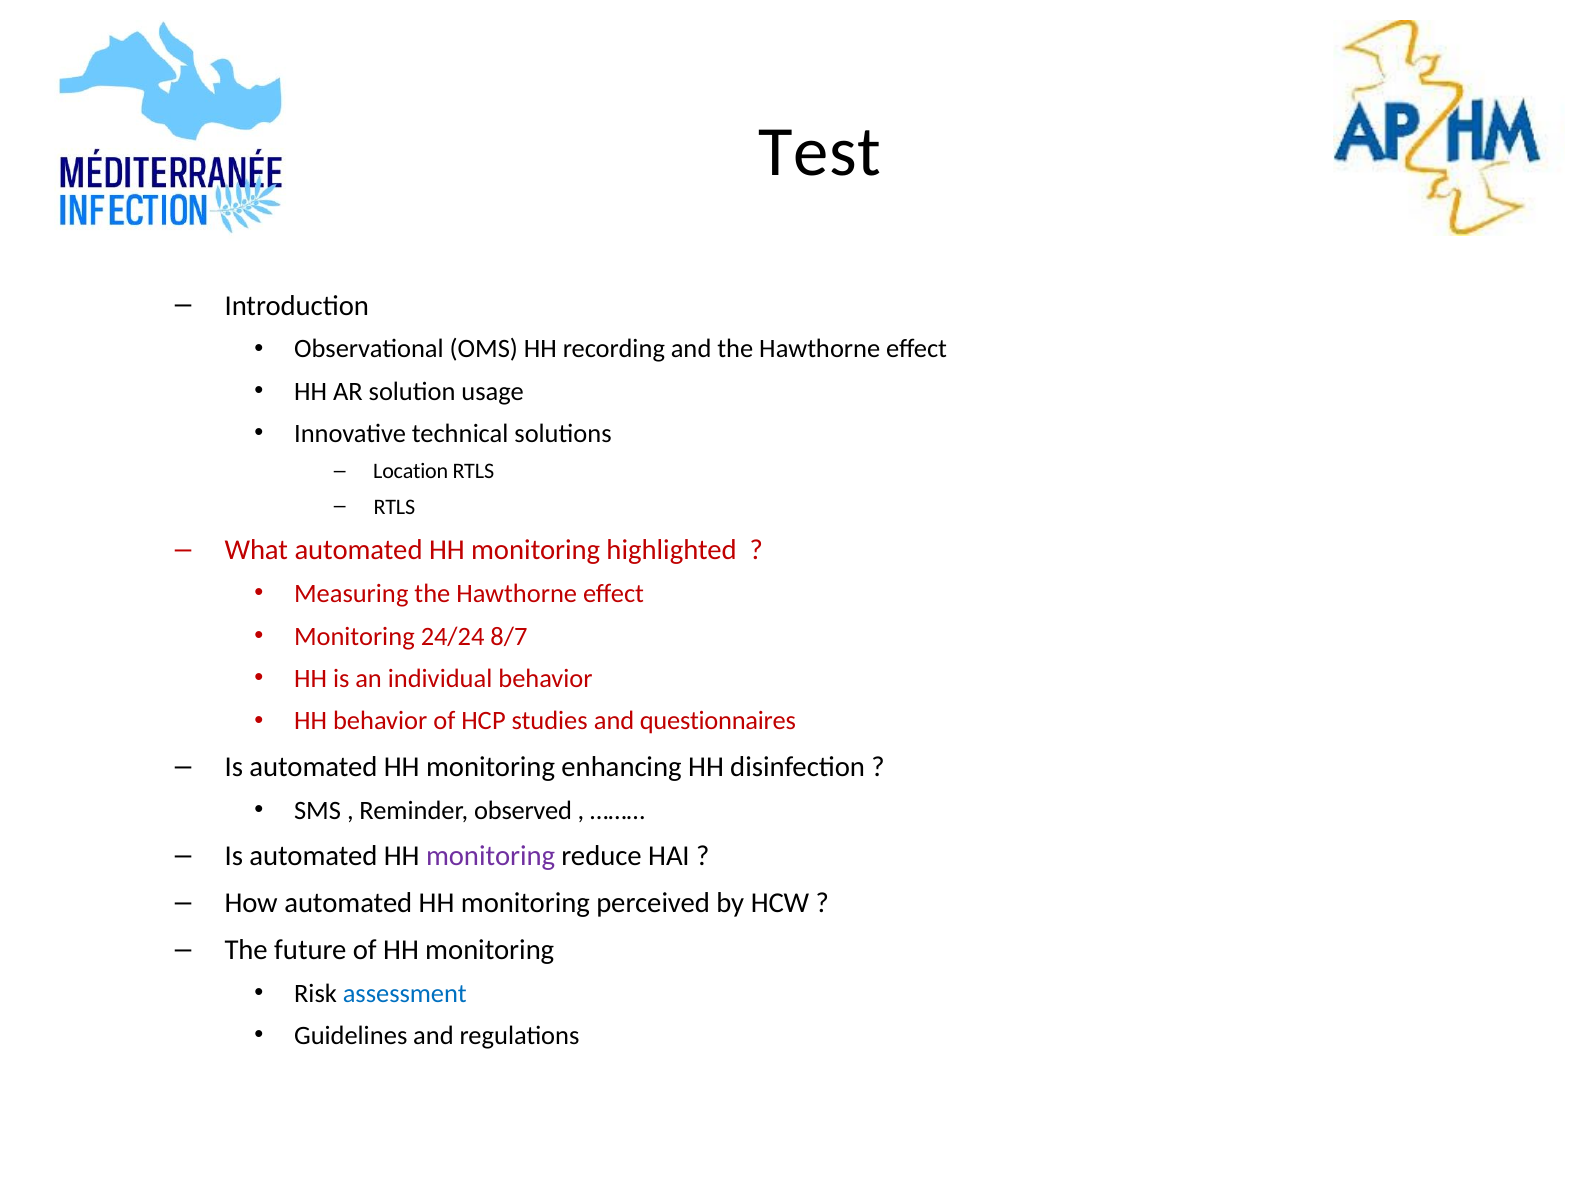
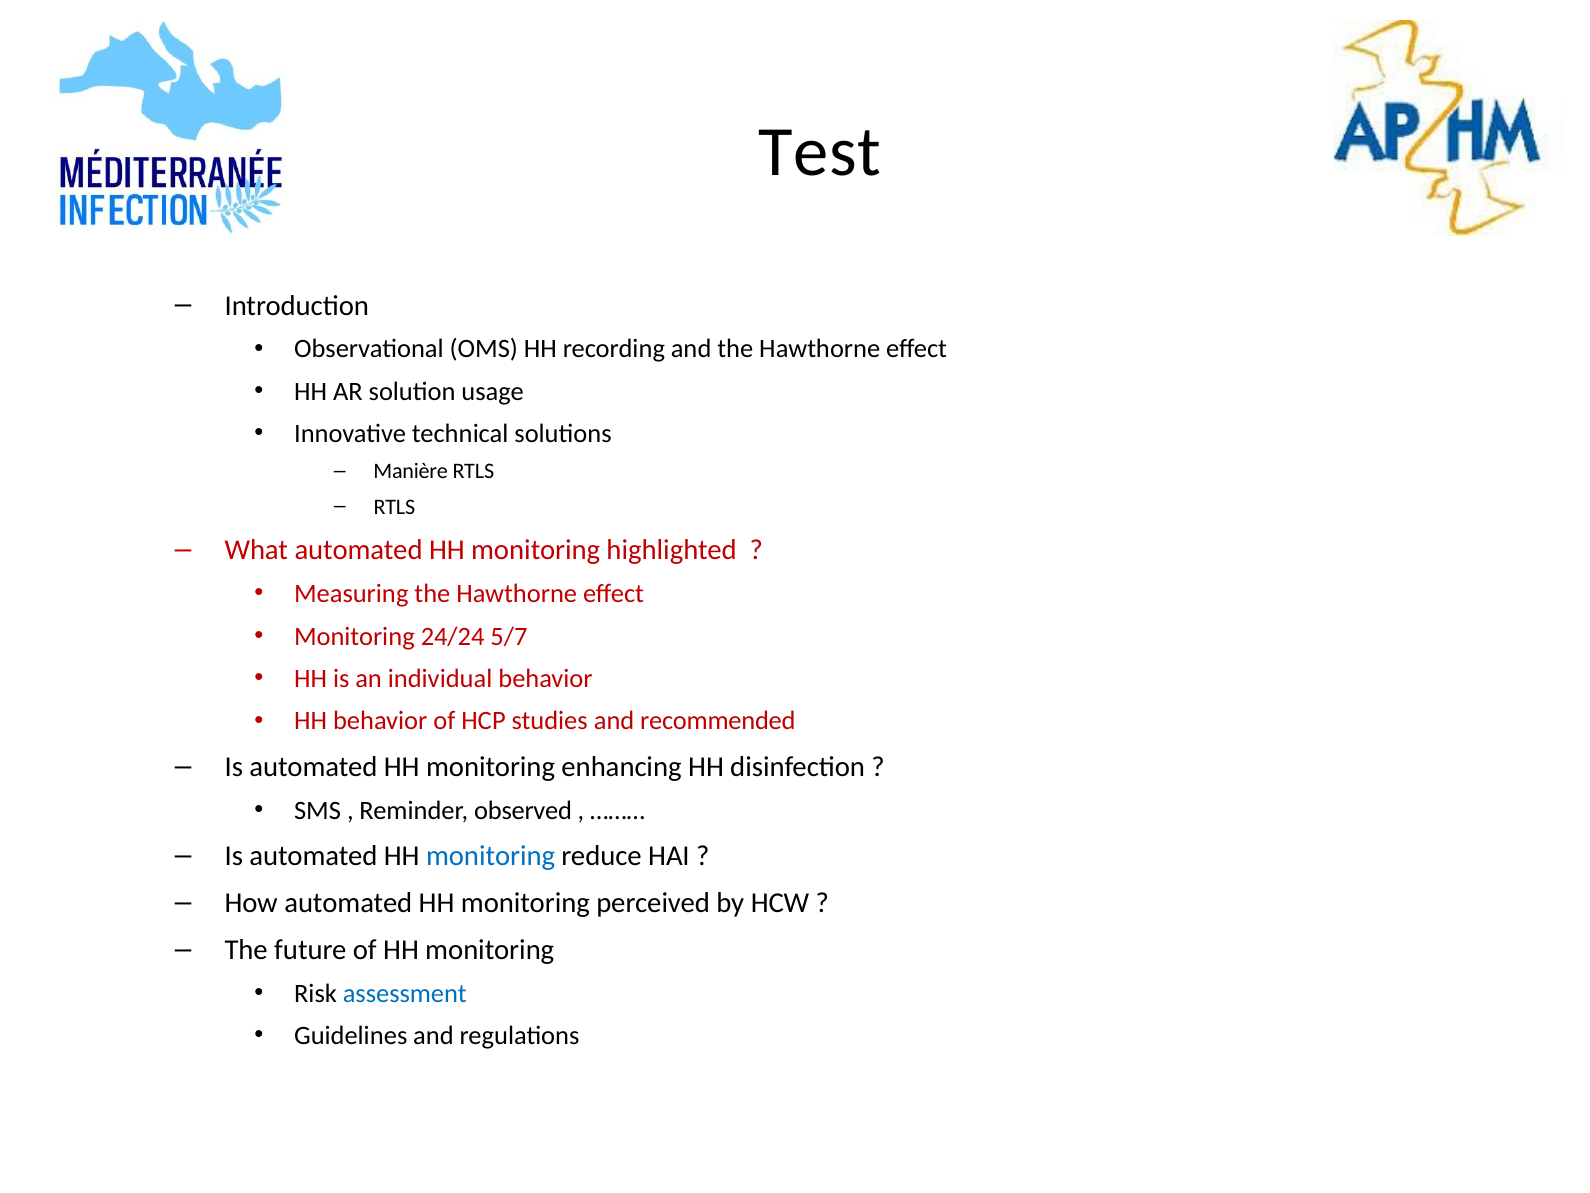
Location: Location -> Manière (411, 471)
8/7: 8/7 -> 5/7 (509, 636)
questionnaires: questionnaires -> recommended (718, 721)
monitoring colour: purple -> blue (491, 856)
